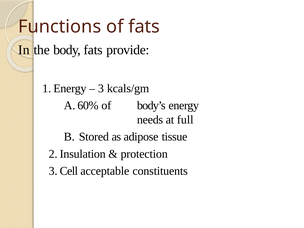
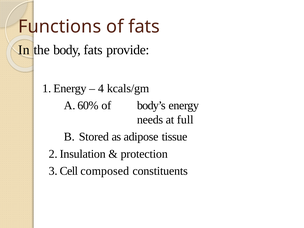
3: 3 -> 4 (101, 89)
acceptable: acceptable -> composed (105, 171)
